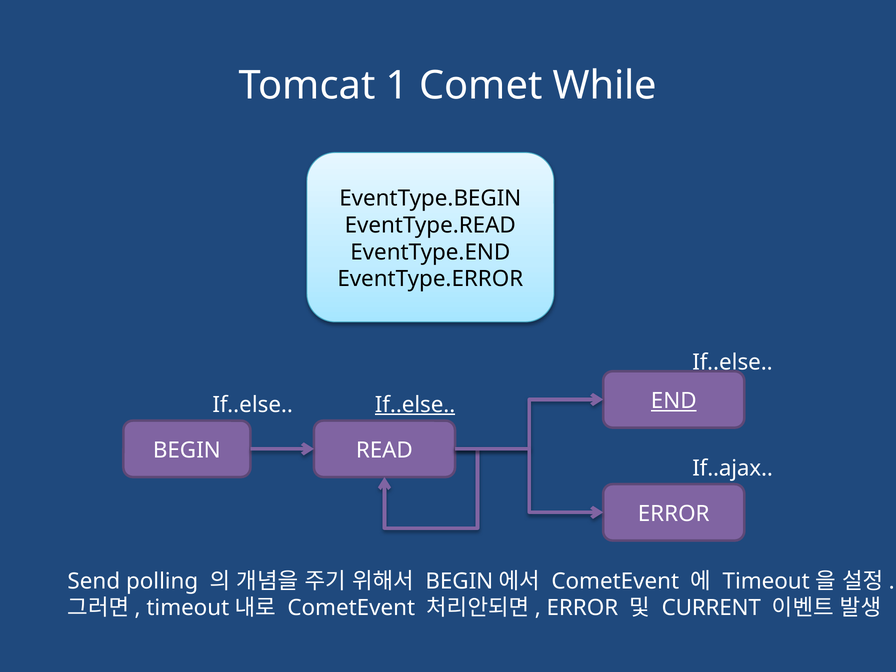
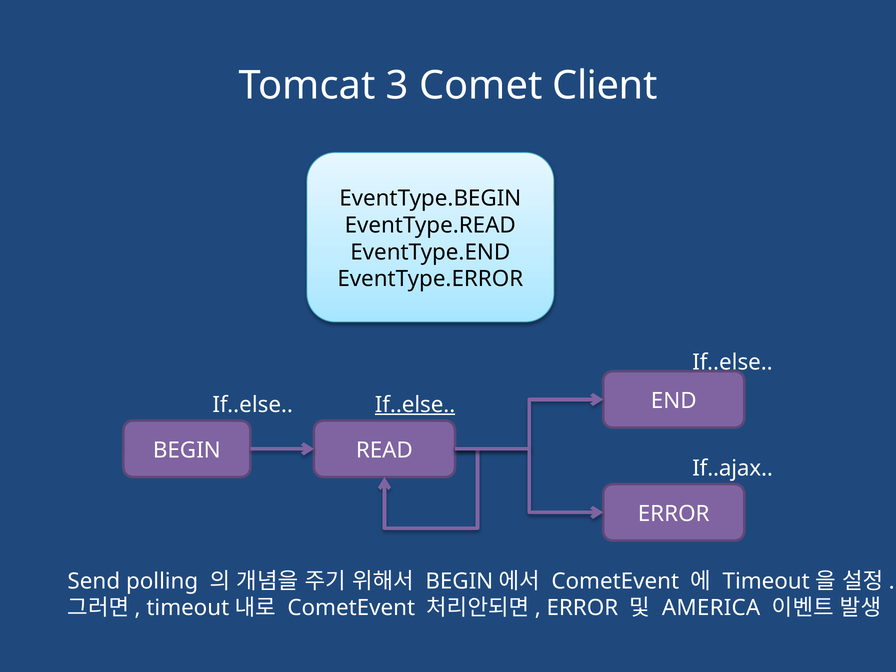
1: 1 -> 3 (397, 86)
While: While -> Client (605, 86)
END underline: present -> none (674, 401)
CURRENT: CURRENT -> AMERICA (711, 608)
